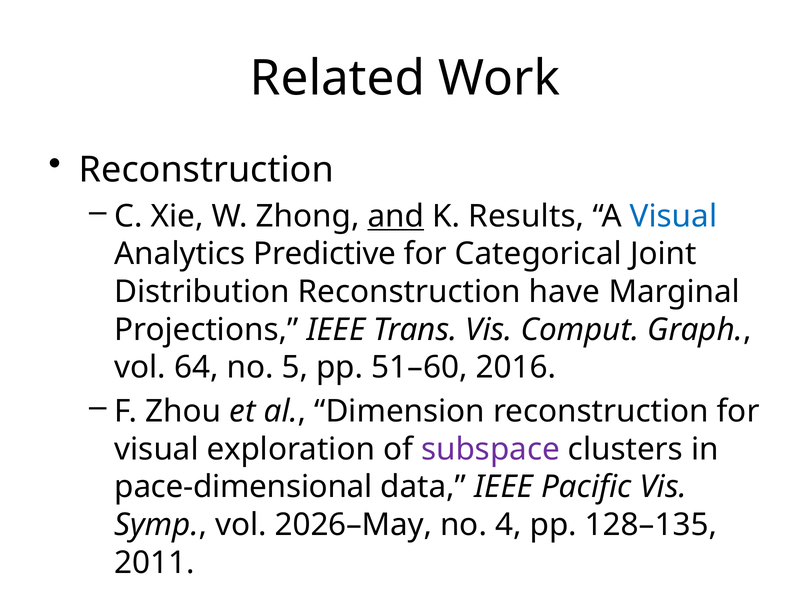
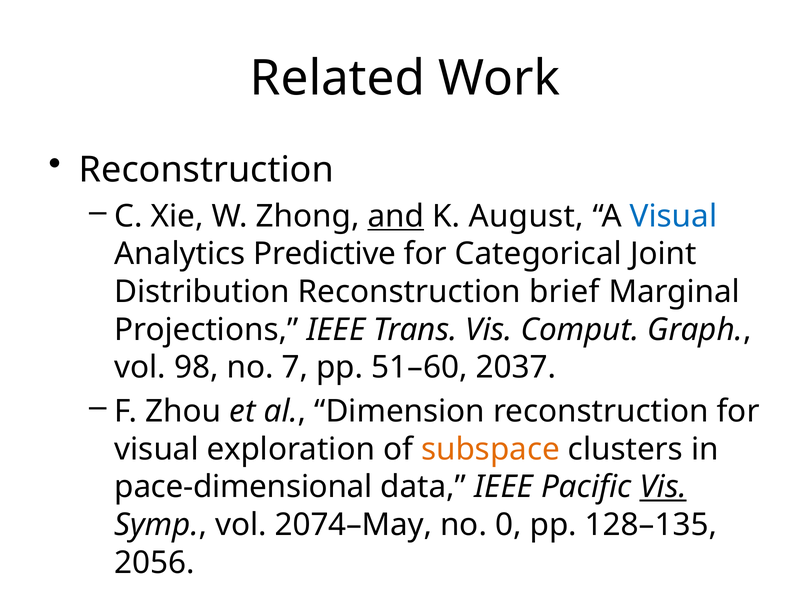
Results: Results -> August (526, 216)
have: have -> brief (564, 292)
64: 64 -> 98 (196, 368)
5: 5 -> 7 (295, 368)
2016: 2016 -> 2037 (516, 368)
subspace colour: purple -> orange (491, 450)
Vis underline: none -> present (663, 487)
2026–May: 2026–May -> 2074–May (353, 525)
4: 4 -> 0 (508, 525)
2011: 2011 -> 2056 (155, 563)
